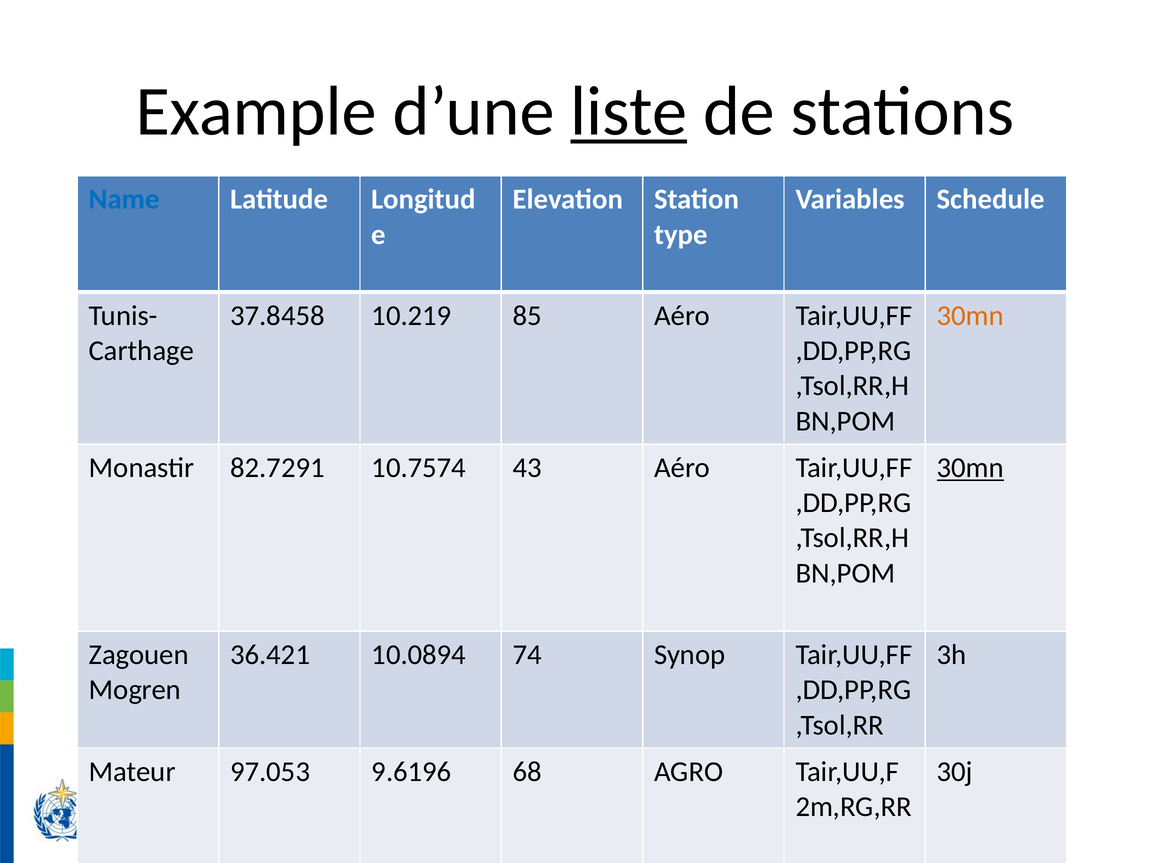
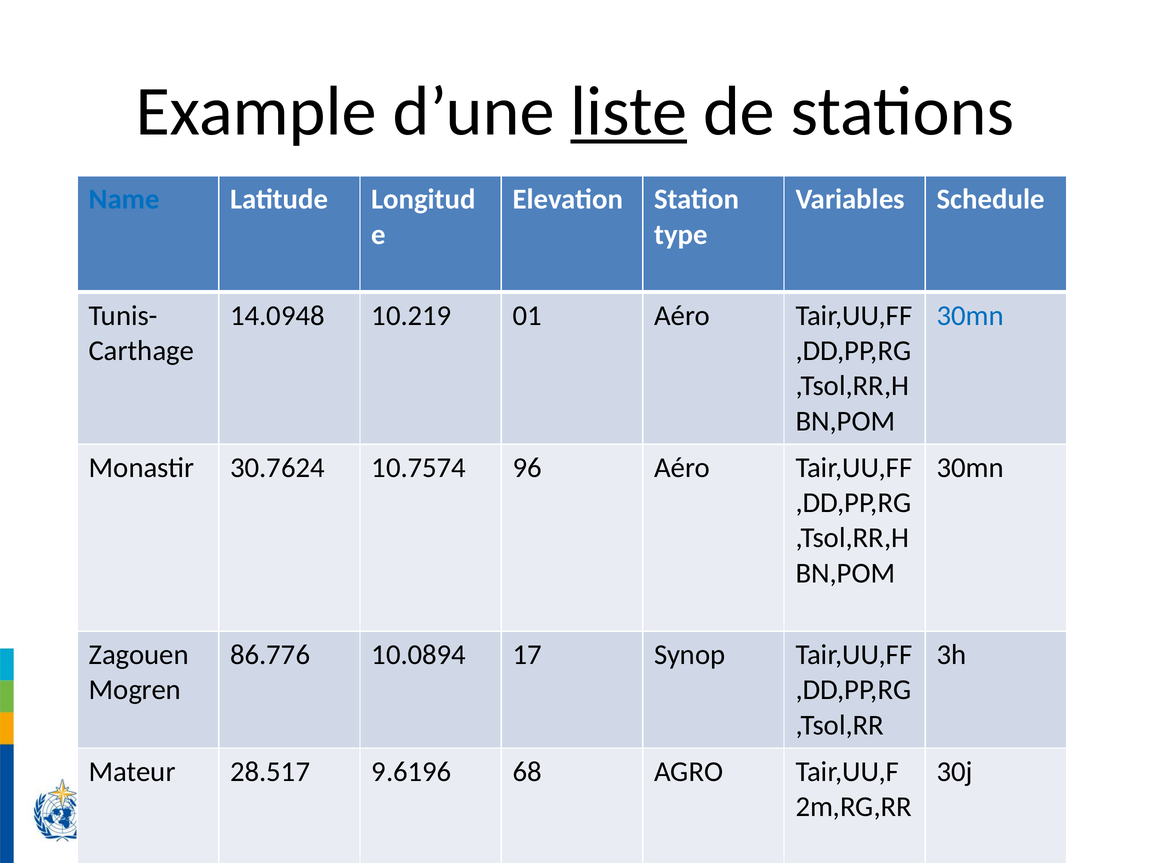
37.8458: 37.8458 -> 14.0948 (277, 316)
85: 85 -> 01 (527, 316)
30mn colour: orange -> blue (970, 316)
82.7291: 82.7291 -> 30.7624 (277, 468)
43: 43 -> 96 (527, 468)
30mn underline: present -> none (970, 468)
36.421: 36.421 -> 86.776 (270, 655)
74: 74 -> 17 (527, 655)
97.053: 97.053 -> 28.517 (270, 772)
